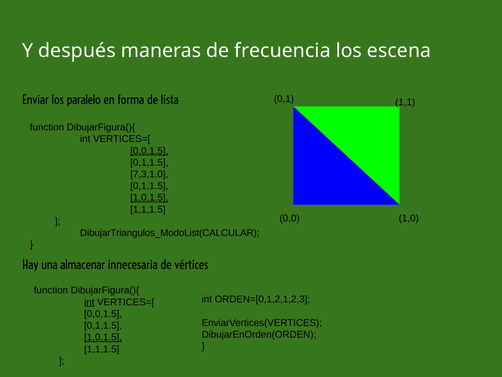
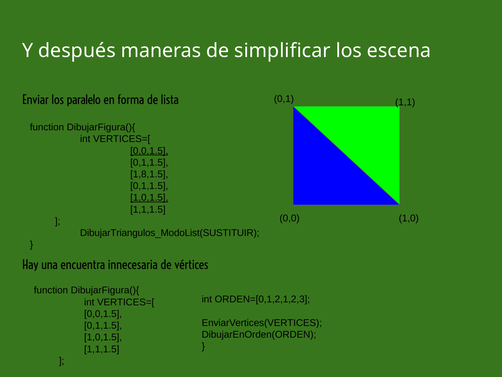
frecuencia: frecuencia -> simplificar (282, 51)
7,3,1.0: 7,3,1.0 -> 1,8,1.5 (149, 174)
DibujarTriangulos_ModoList(CALCULAR: DibujarTriangulos_ModoList(CALCULAR -> DibujarTriangulos_ModoList(SUSTITUIR (170, 233)
almacenar: almacenar -> encuentra (83, 265)
int underline: present -> none (89, 302)
1,0,1.5 underline: present -> none (103, 337)
